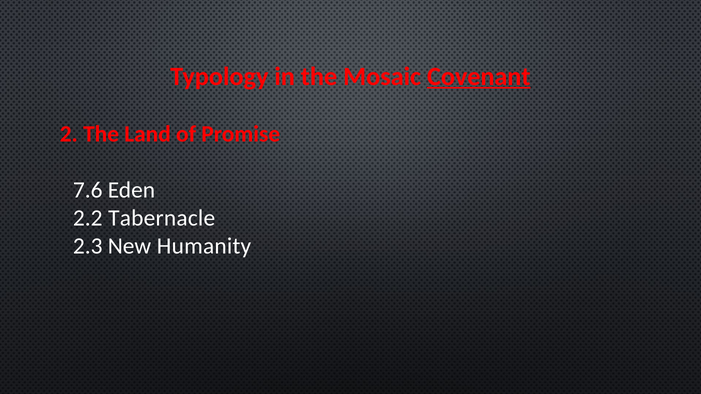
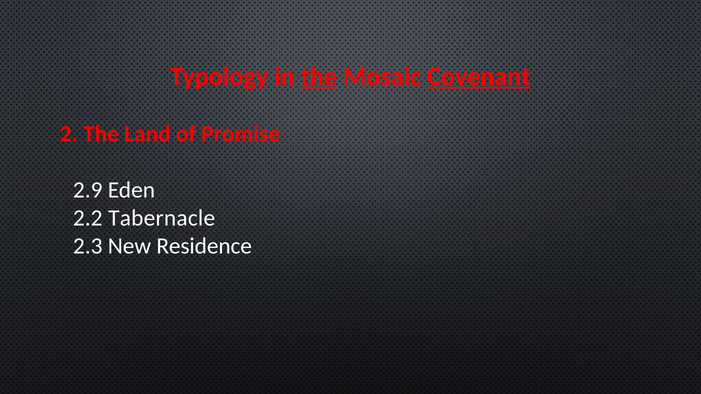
the underline: none -> present (319, 77)
7.6: 7.6 -> 2.9 (88, 190)
Humanity: Humanity -> Residence (204, 246)
